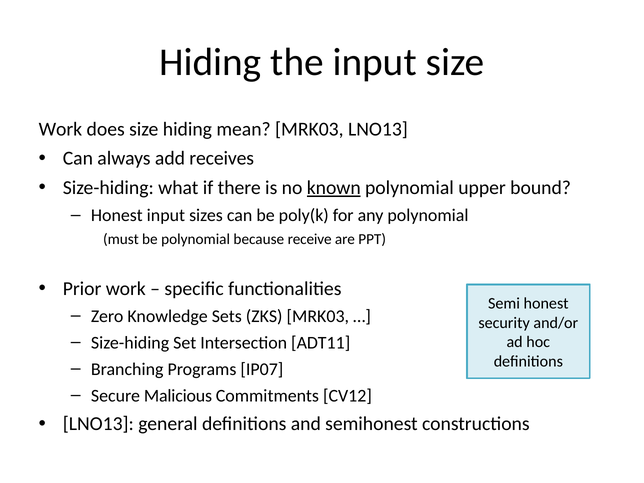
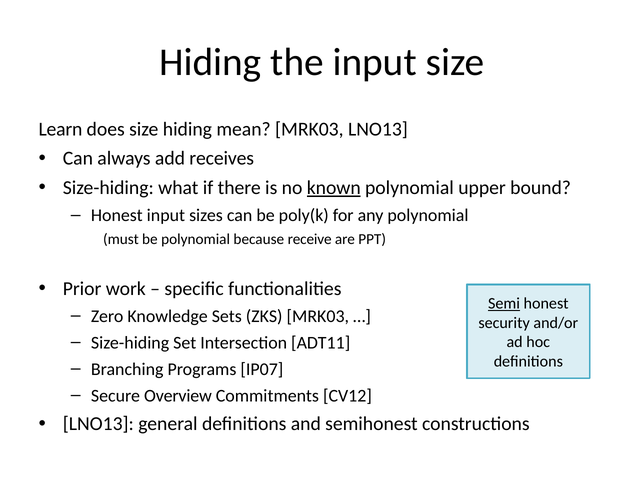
Work: Work -> Learn (60, 129)
Semi underline: none -> present (504, 304)
Malicious: Malicious -> Overview (178, 396)
